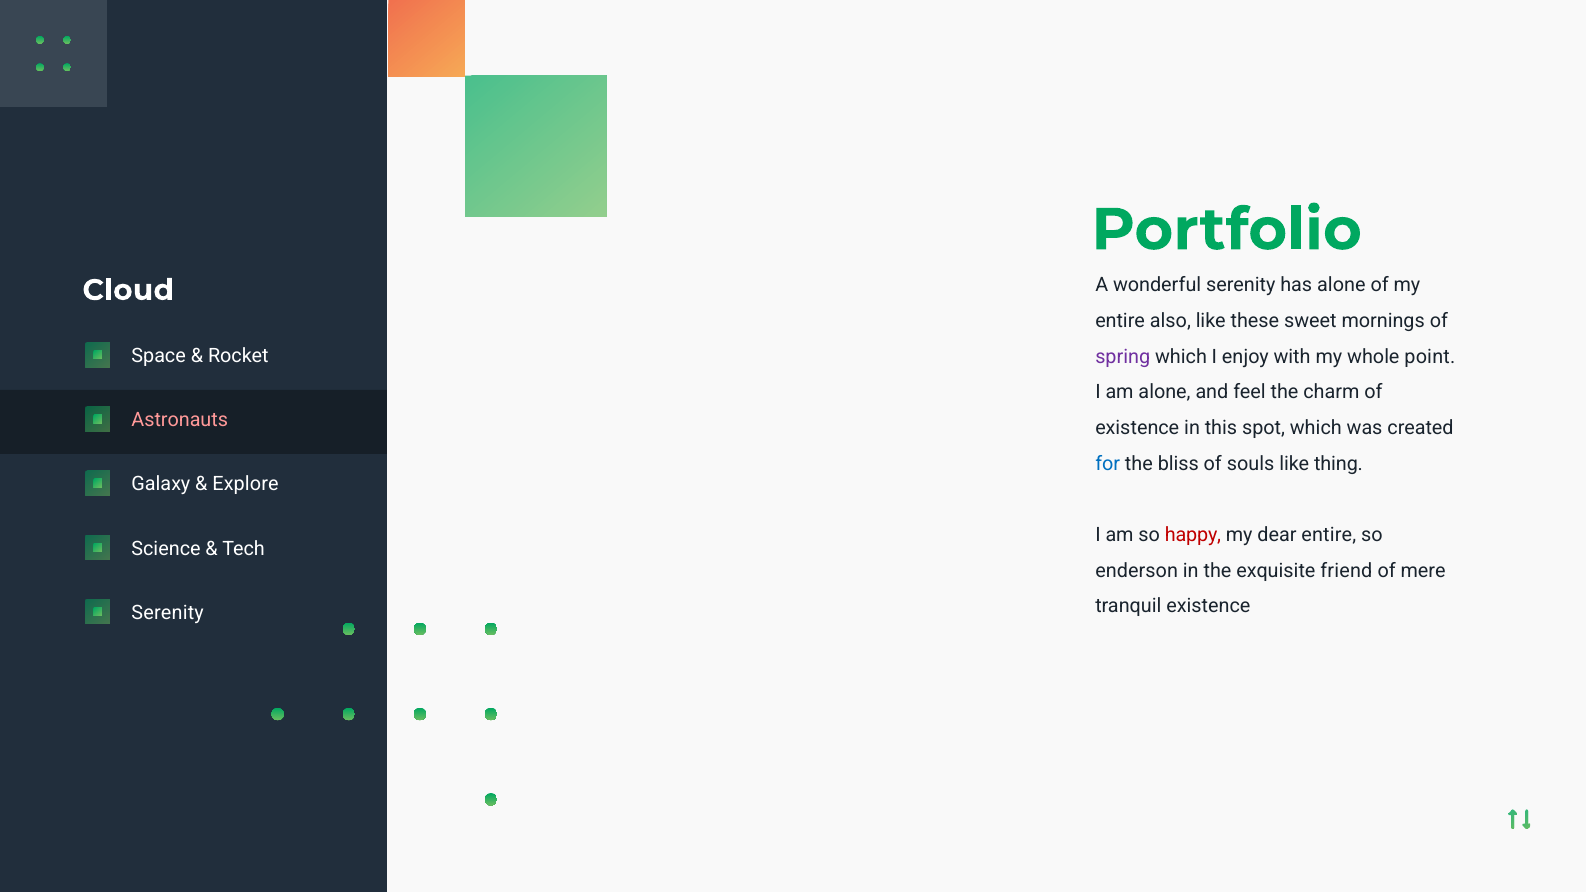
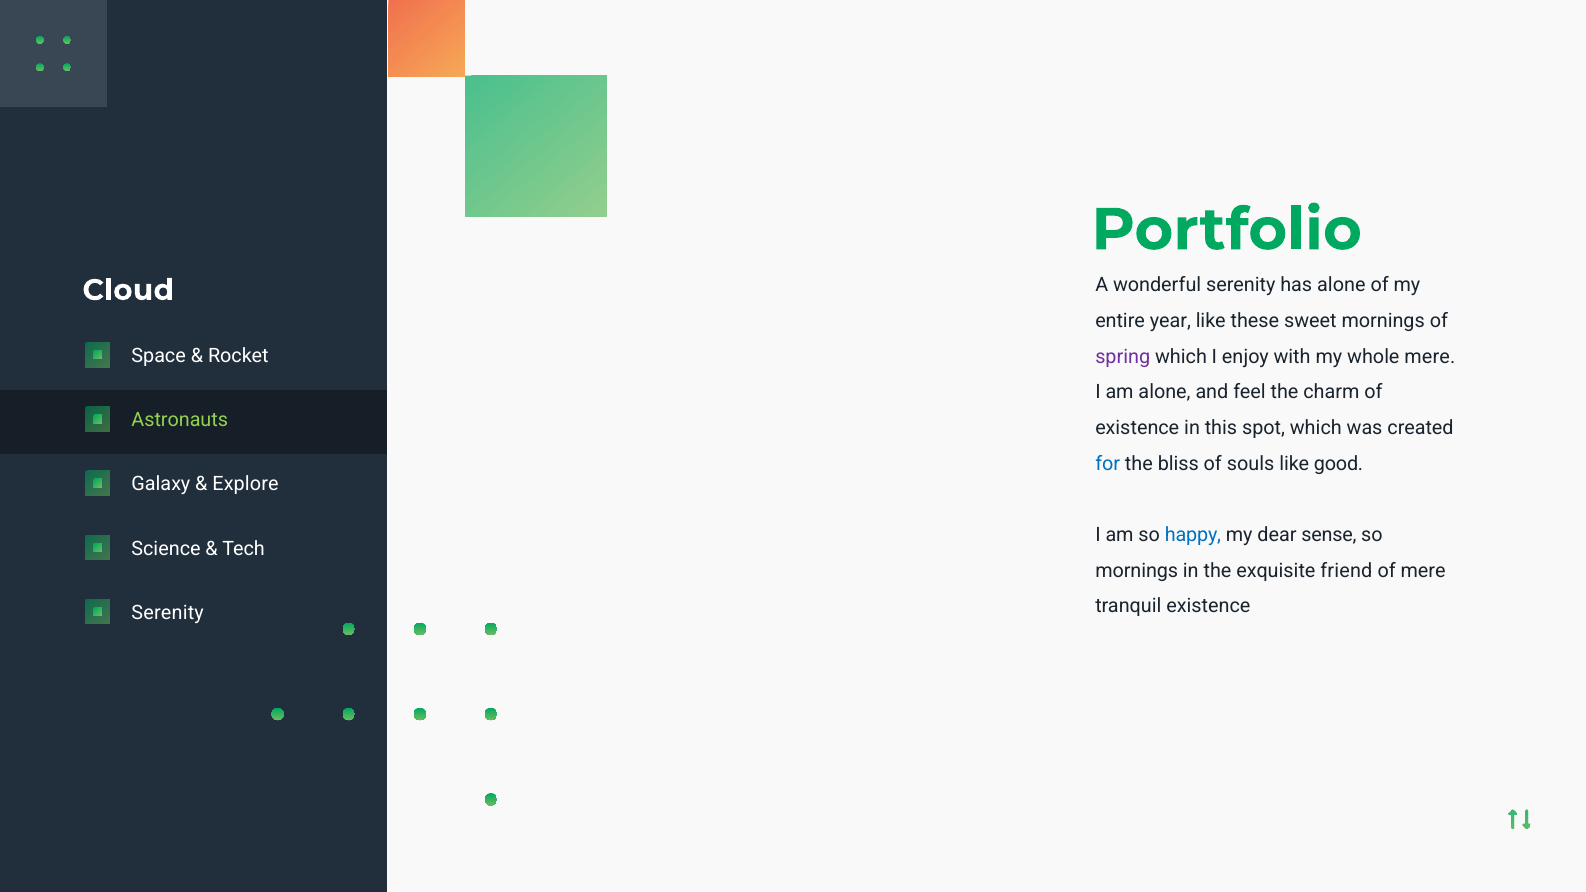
also: also -> year (1170, 321)
whole point: point -> mere (1430, 357)
Astronauts colour: pink -> light green (180, 420)
thing: thing -> good (1339, 464)
happy colour: red -> blue (1193, 535)
dear entire: entire -> sense (1329, 535)
enderson: enderson -> mornings (1137, 571)
